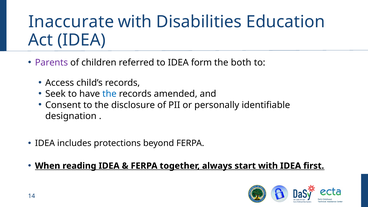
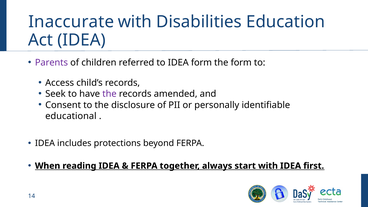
the both: both -> form (241, 63)
the colour: blue -> purple (109, 94)
designation: designation -> educational (71, 116)
